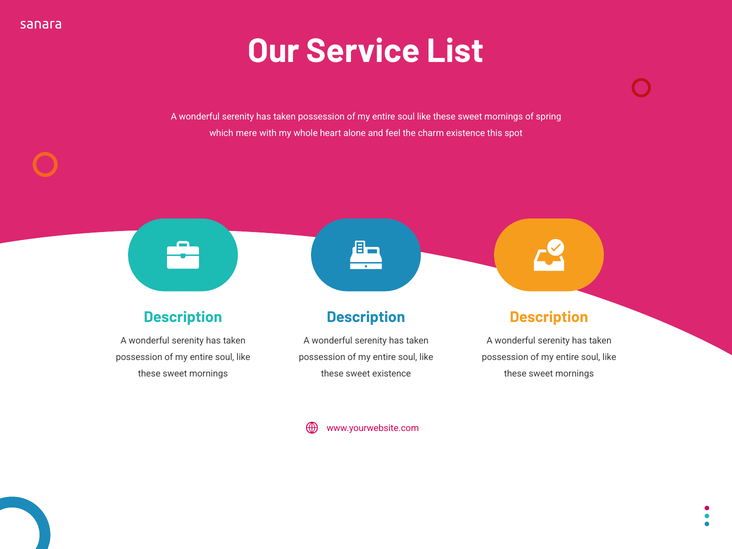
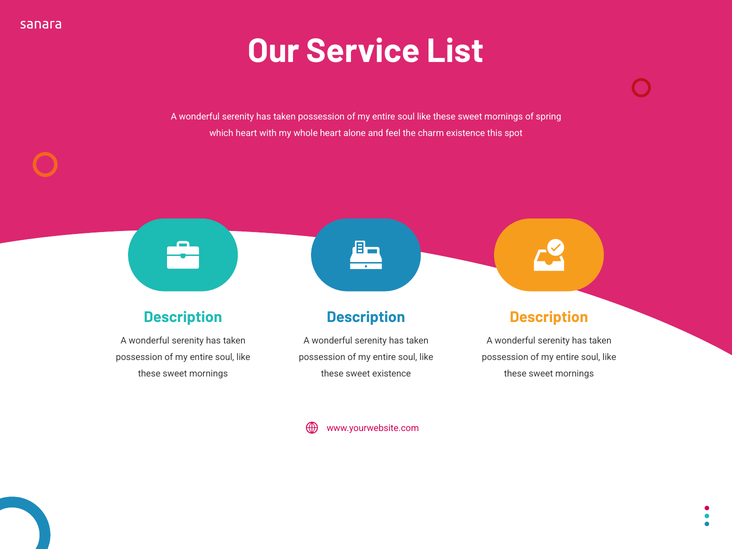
which mere: mere -> heart (246, 133)
